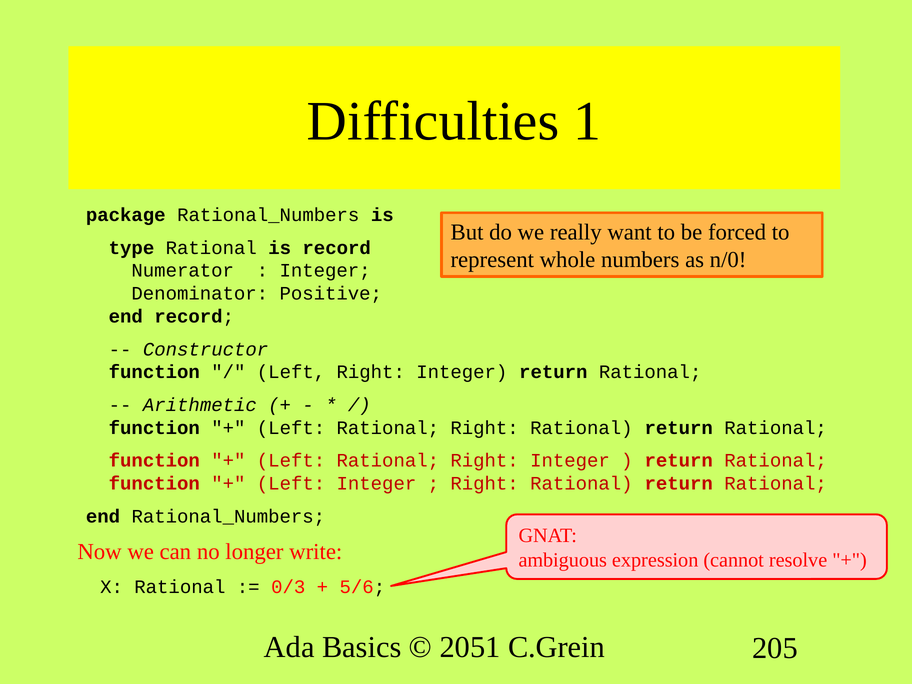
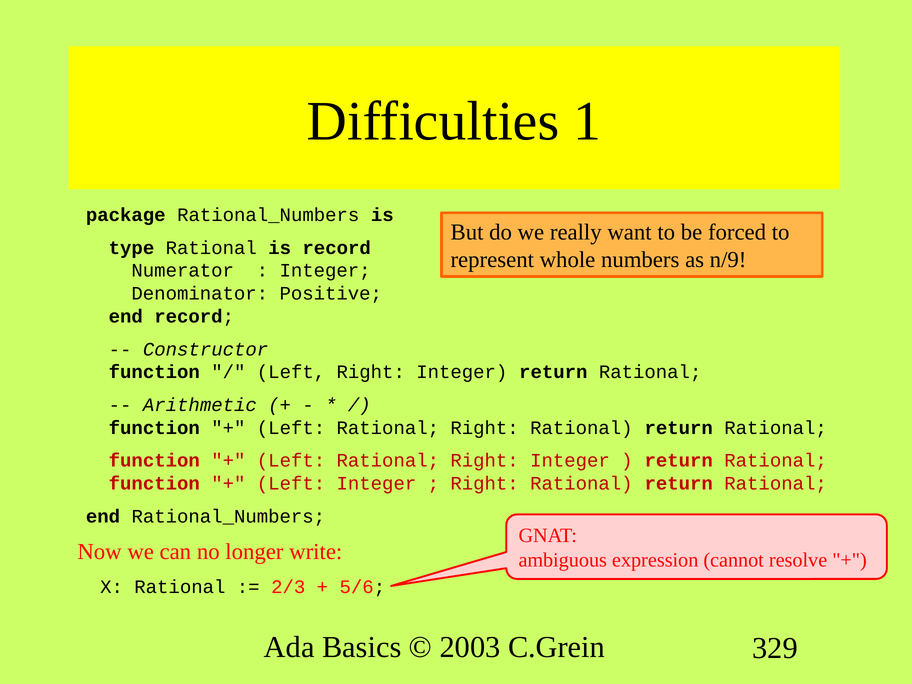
n/0: n/0 -> n/9 (728, 260)
0/3: 0/3 -> 2/3 (288, 587)
2051: 2051 -> 2003 (470, 647)
205: 205 -> 329 (775, 648)
